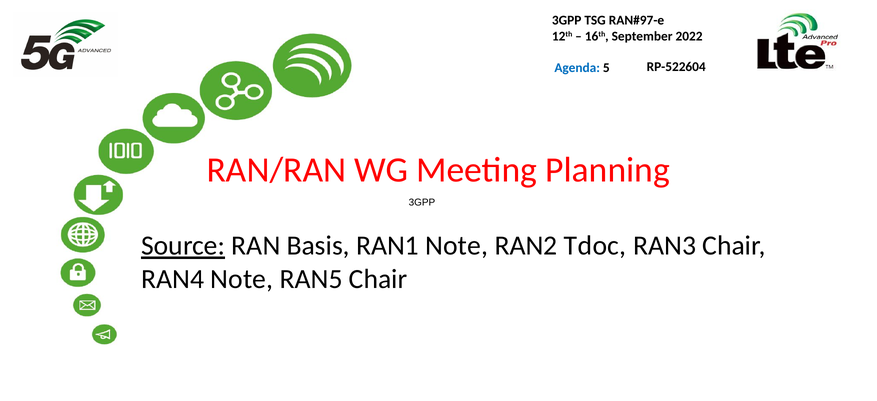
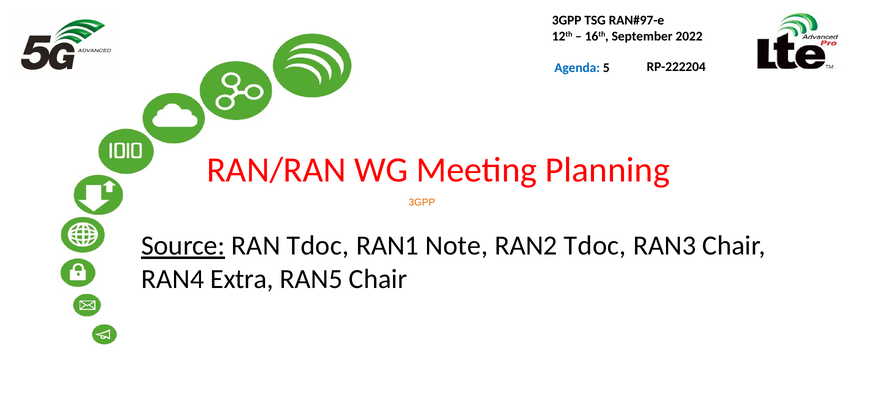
RP-522604: RP-522604 -> RP-222204 (676, 67)
3GPP colour: black -> orange (422, 202)
RAN Basis: Basis -> Tdoc (318, 246)
RAN4 Note: Note -> Extra (242, 279)
